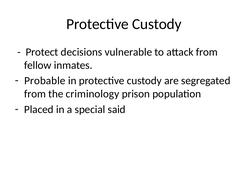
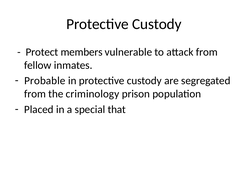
decisions: decisions -> members (82, 52)
said: said -> that (117, 109)
